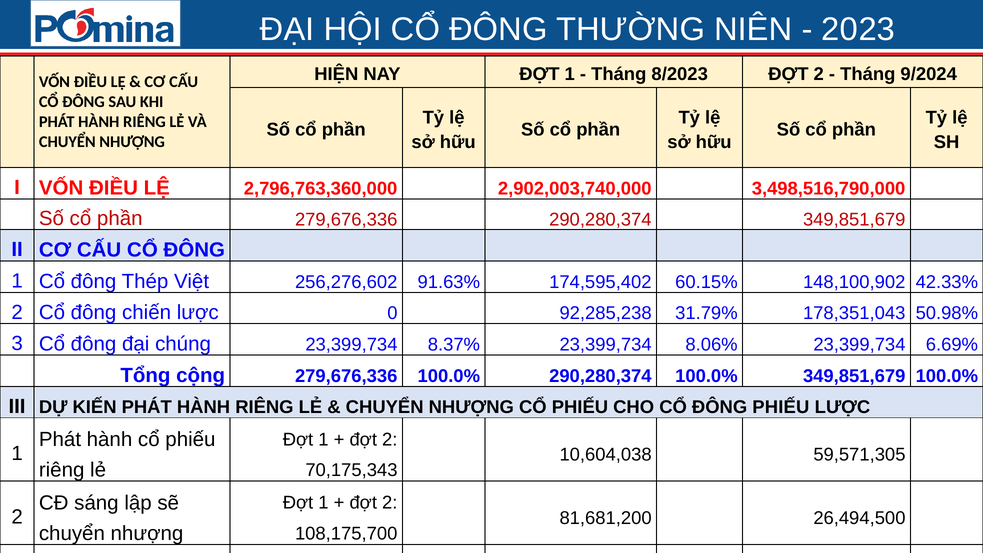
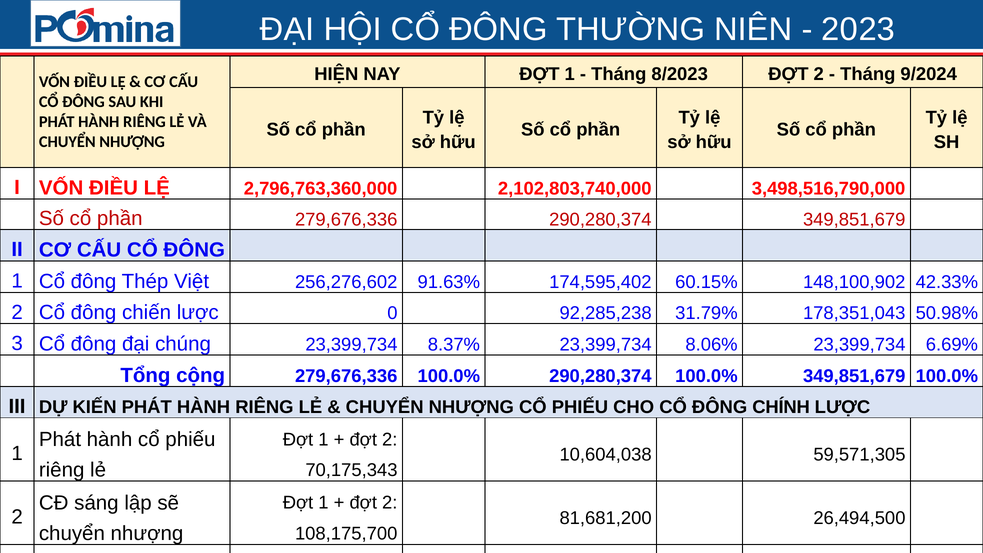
2,902,003,740,000: 2,902,003,740,000 -> 2,102,803,740,000 (575, 189)
ĐÔNG PHIẾU: PHIẾU -> CHÍNH (781, 407)
